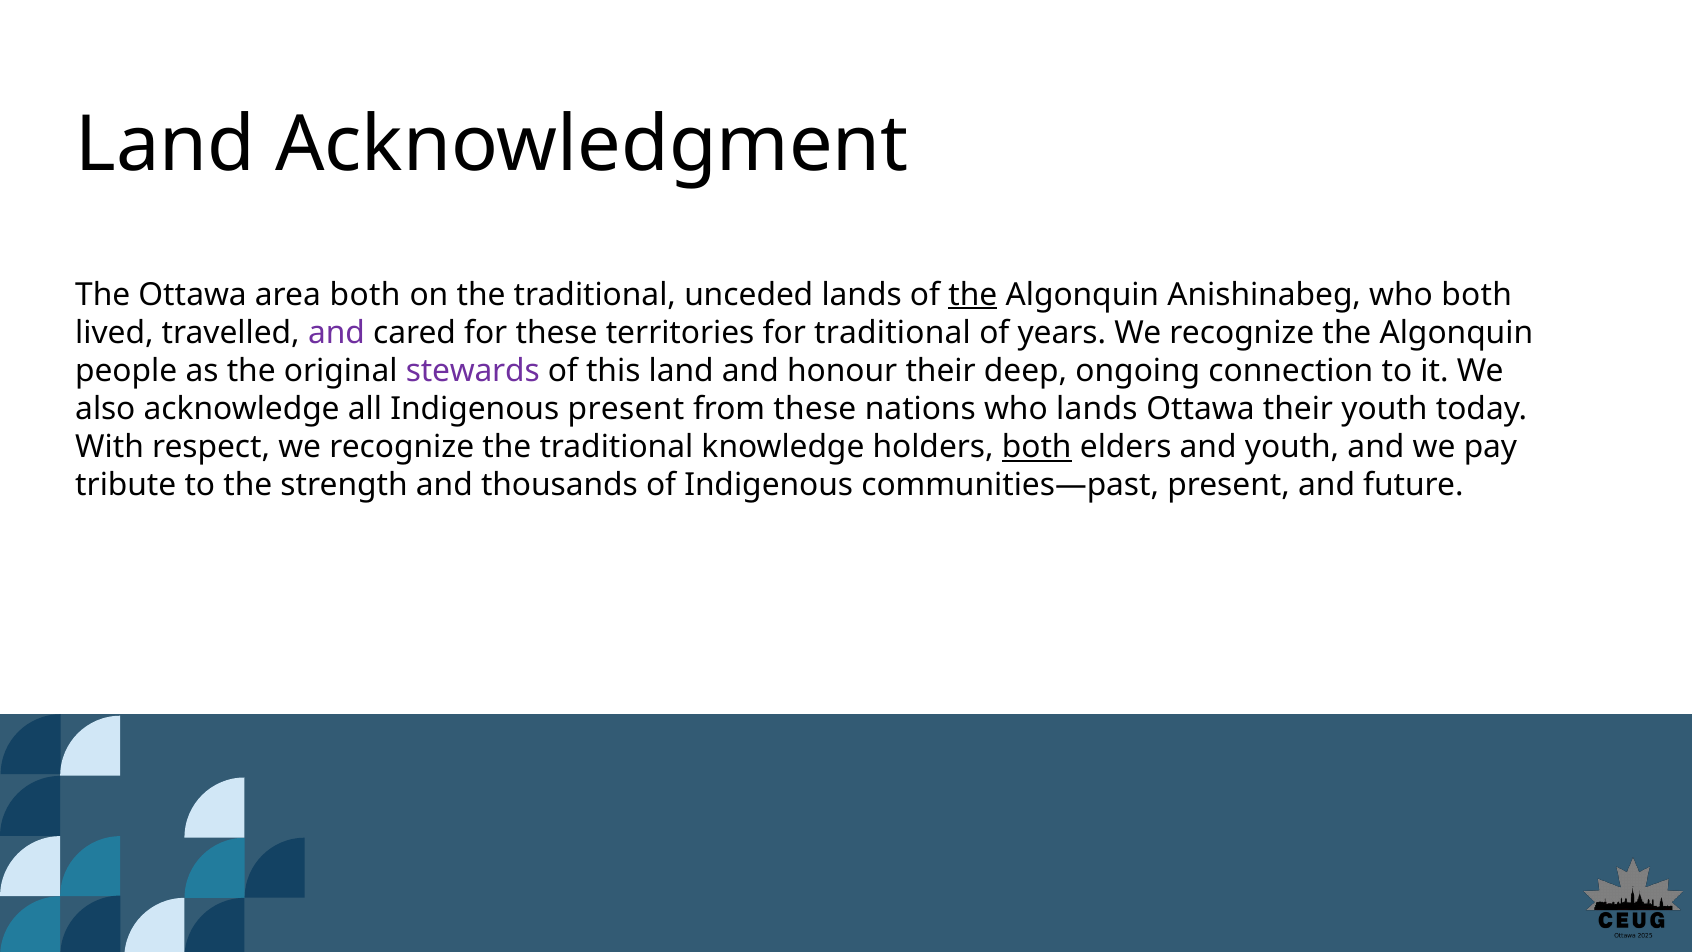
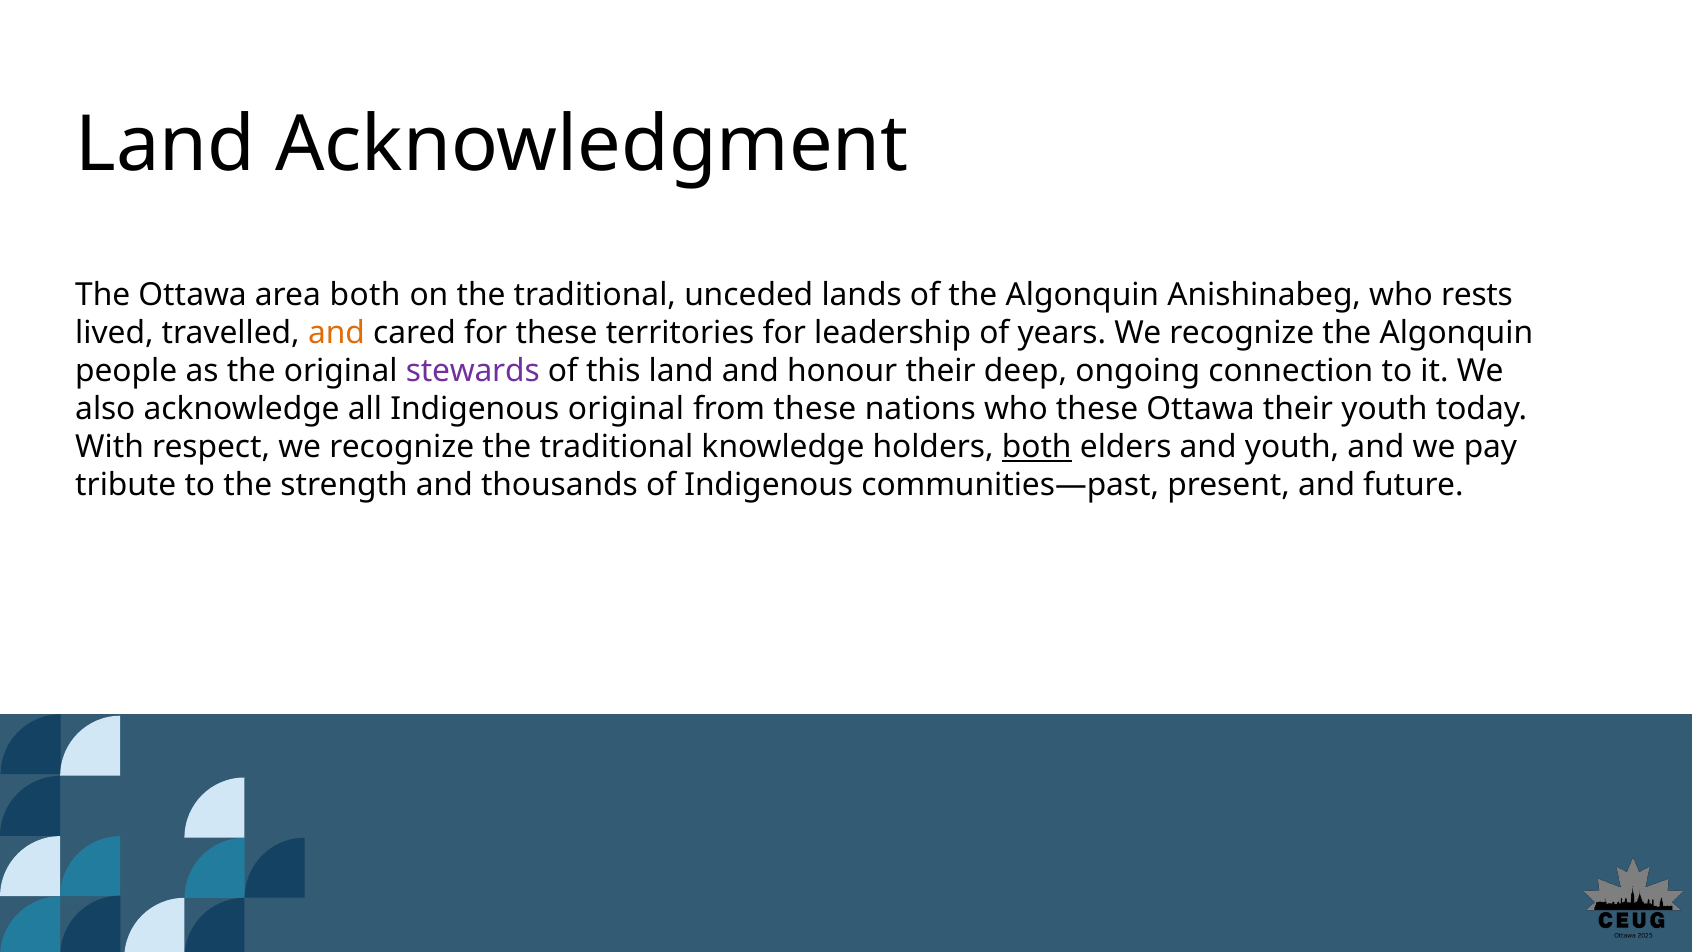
the underline: present -> none (973, 295)
who both: both -> rests (1477, 295)
and colour: purple -> orange (336, 333)
for traditional: traditional -> leadership (893, 333)
Indigenous present: present -> original (626, 409)
who lands: lands -> these (1097, 409)
